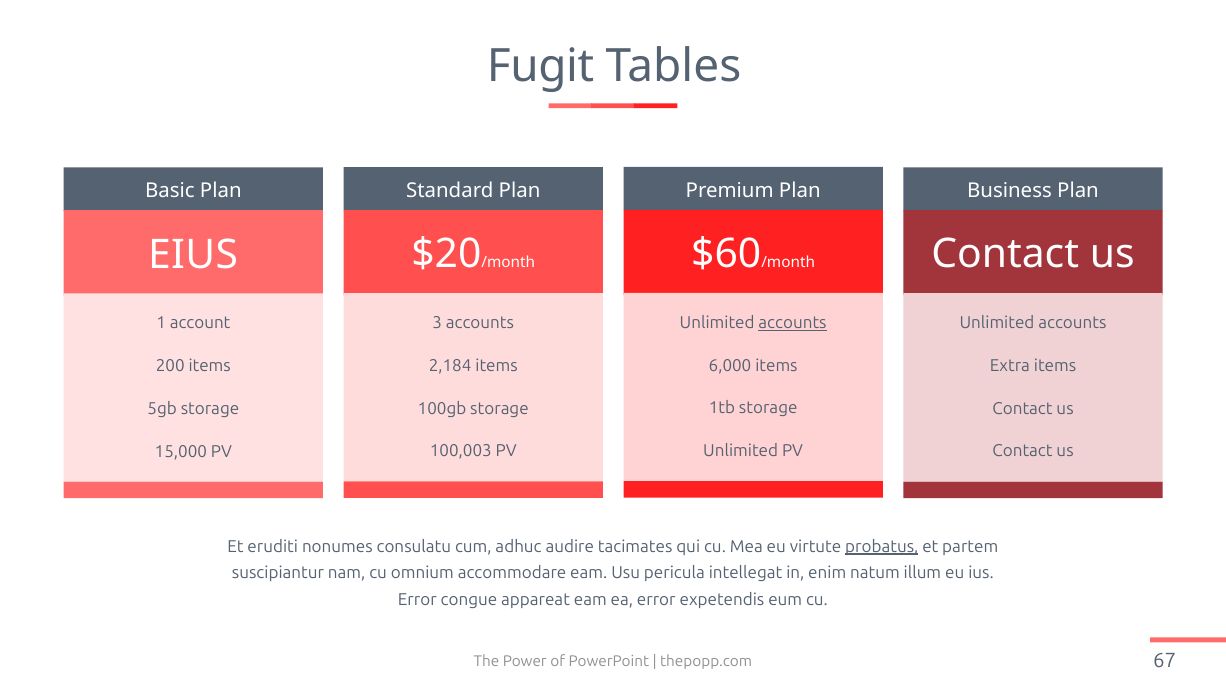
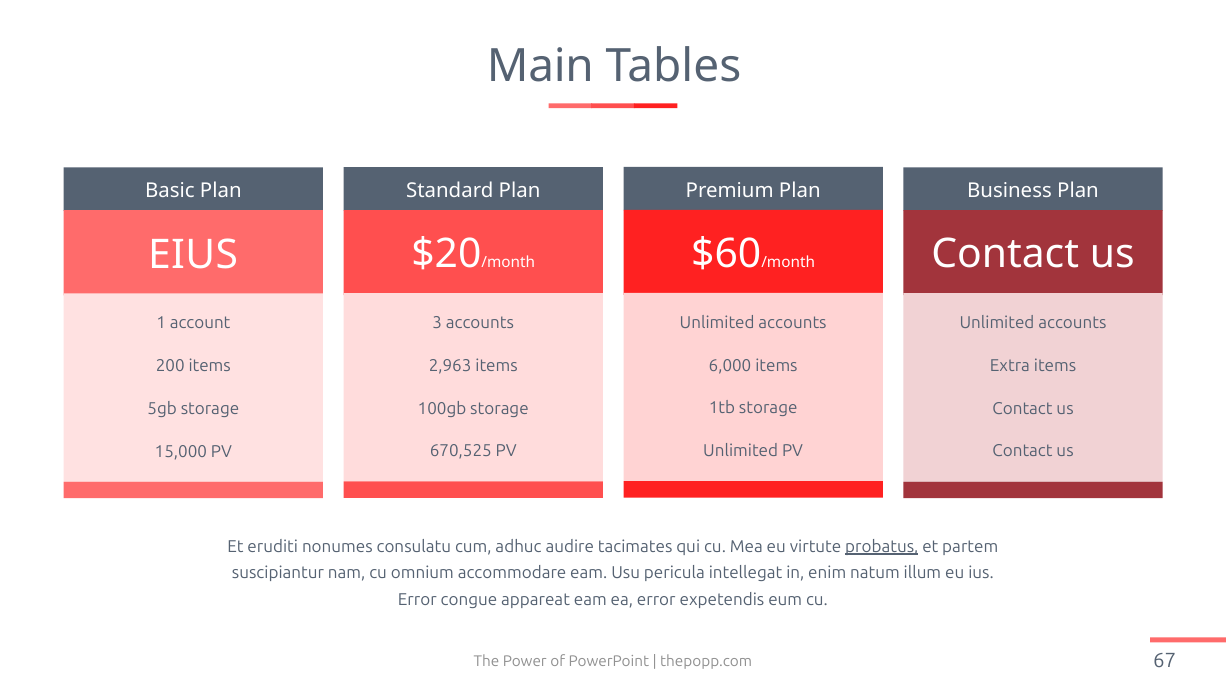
Fugit: Fugit -> Main (540, 66)
accounts underline: present -> none (793, 323)
2,184: 2,184 -> 2,963 (450, 366)
100,003: 100,003 -> 670,525 (461, 452)
